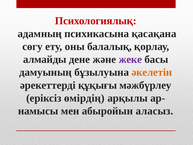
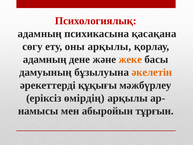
оны балалық: балалық -> арқылы (109, 46)
алмайды: алмайды -> адамның (45, 59)
жеке colour: purple -> orange (130, 59)
аласыз: аласыз -> тұрғын (155, 111)
